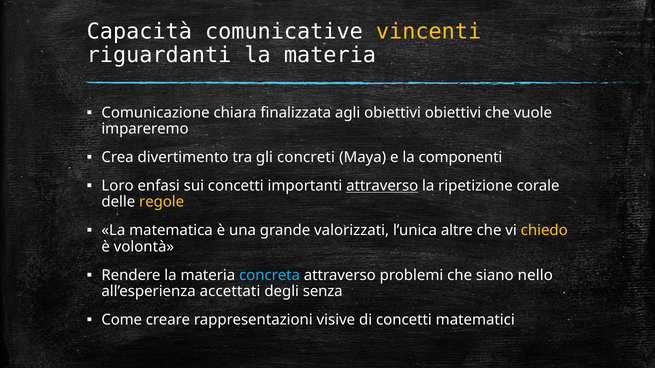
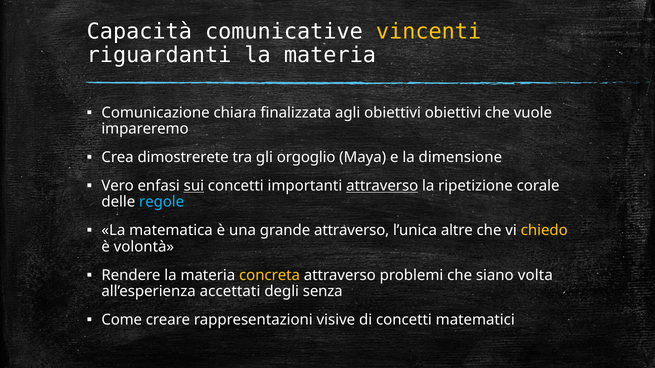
divertimento: divertimento -> dimostrerete (183, 158)
concreti: concreti -> orgoglio (306, 158)
componenti: componenti -> dimensione (460, 158)
Loro: Loro -> Vero (118, 186)
sui underline: none -> present (194, 186)
regole colour: yellow -> light blue (162, 202)
grande valorizzati: valorizzati -> attraverso (352, 231)
concreta colour: light blue -> yellow (270, 275)
nello: nello -> volta (535, 275)
